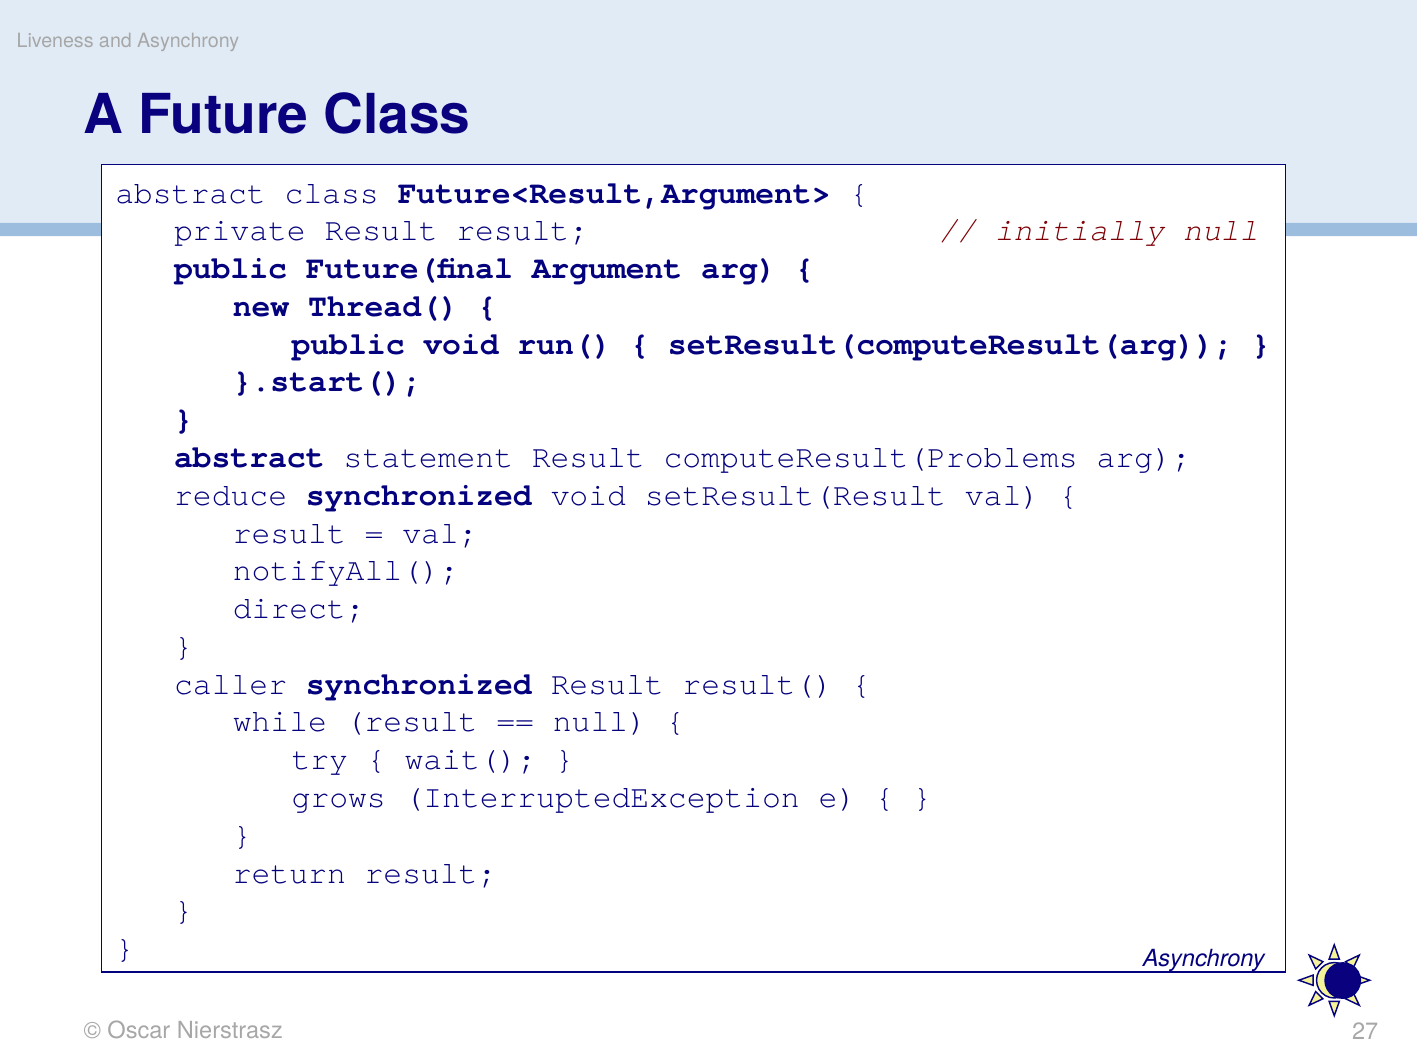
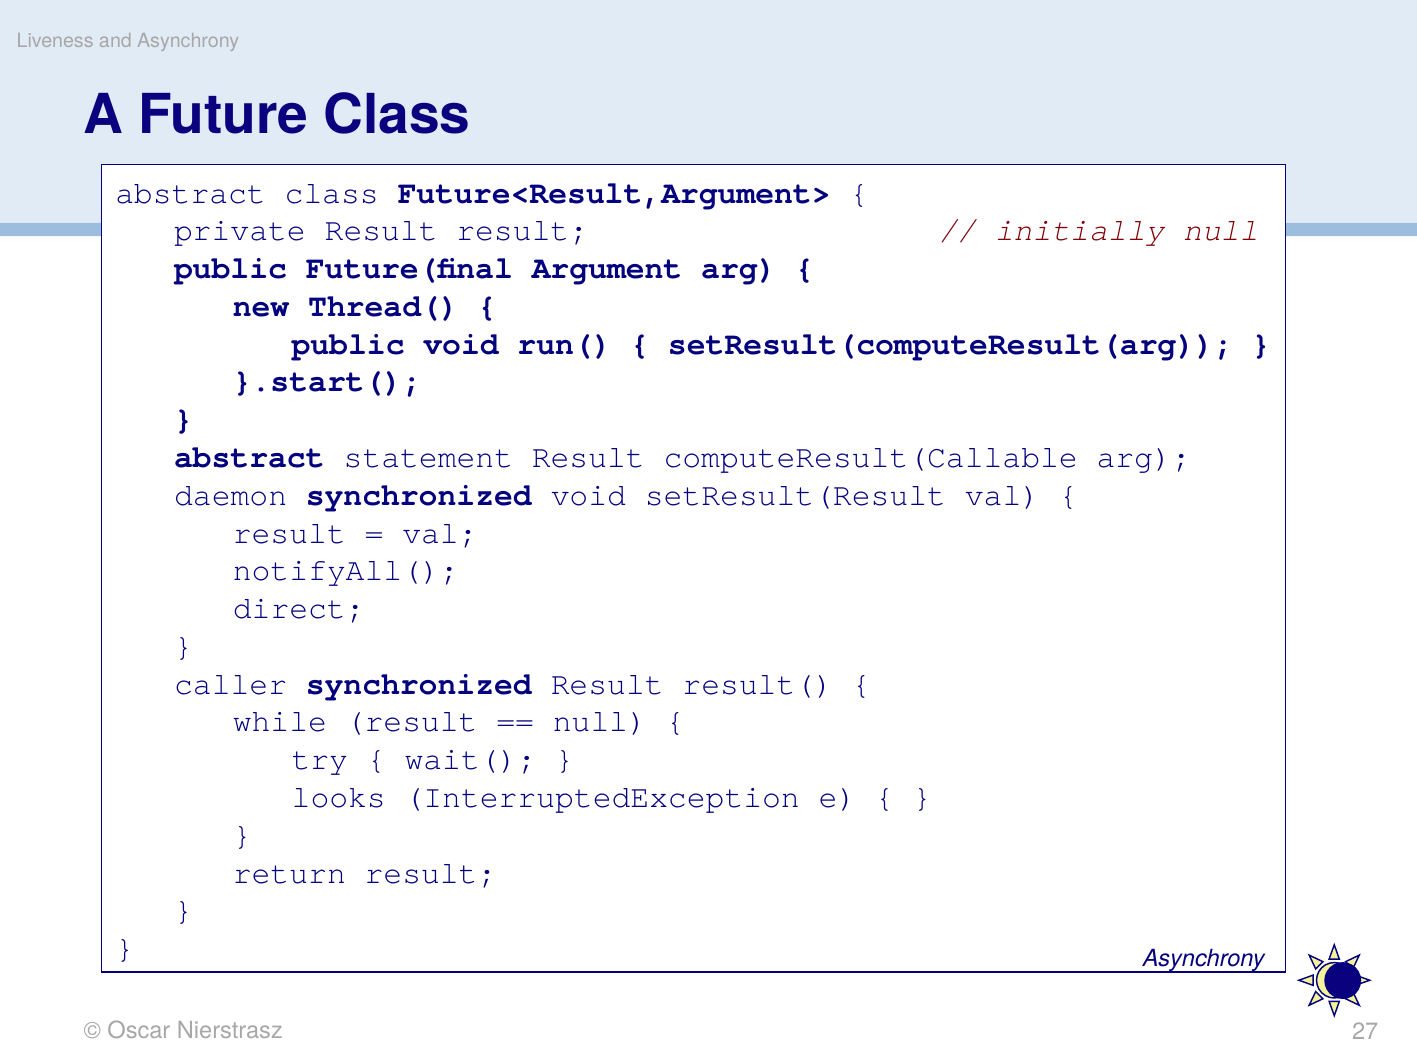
computeResult(Problems: computeResult(Problems -> computeResult(Callable (871, 457)
reduce: reduce -> daemon (231, 495)
grows: grows -> looks (339, 797)
